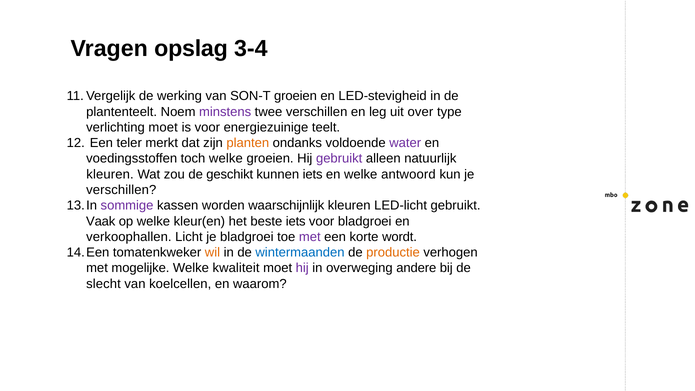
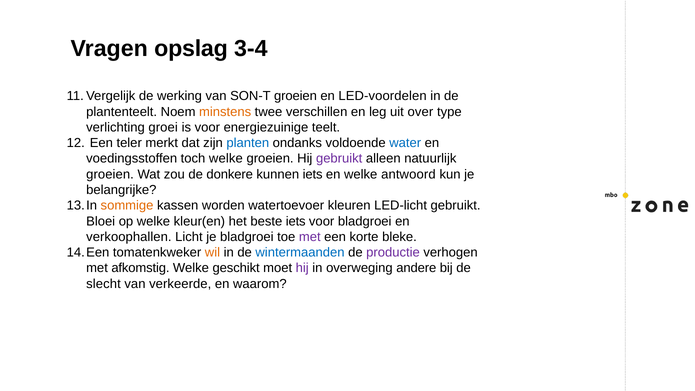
LED-stevigheid: LED-stevigheid -> LED-voordelen (383, 96)
minstens colour: purple -> orange (225, 112)
verlichting moet: moet -> groei (163, 127)
planten colour: orange -> blue (248, 143)
water colour: purple -> blue (405, 143)
kleuren: kleuren -> groeien (110, 174)
geschikt: geschikt -> donkere (230, 174)
verschillen: verschillen -> belangrijke (121, 190)
sommige colour: purple -> orange (127, 206)
waarschijnlijk: waarschijnlijk -> watertoevoer (286, 206)
Vaak: Vaak -> Bloei (101, 221)
wordt: wordt -> bleke (399, 237)
productie colour: orange -> purple (393, 252)
mogelijke: mogelijke -> afkomstig (140, 268)
kwaliteit: kwaliteit -> geschikt (236, 268)
koelcellen: koelcellen -> verkeerde (180, 284)
